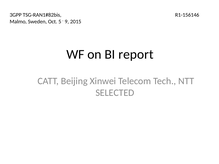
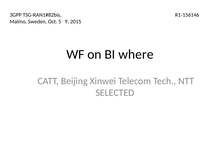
report: report -> where (136, 54)
